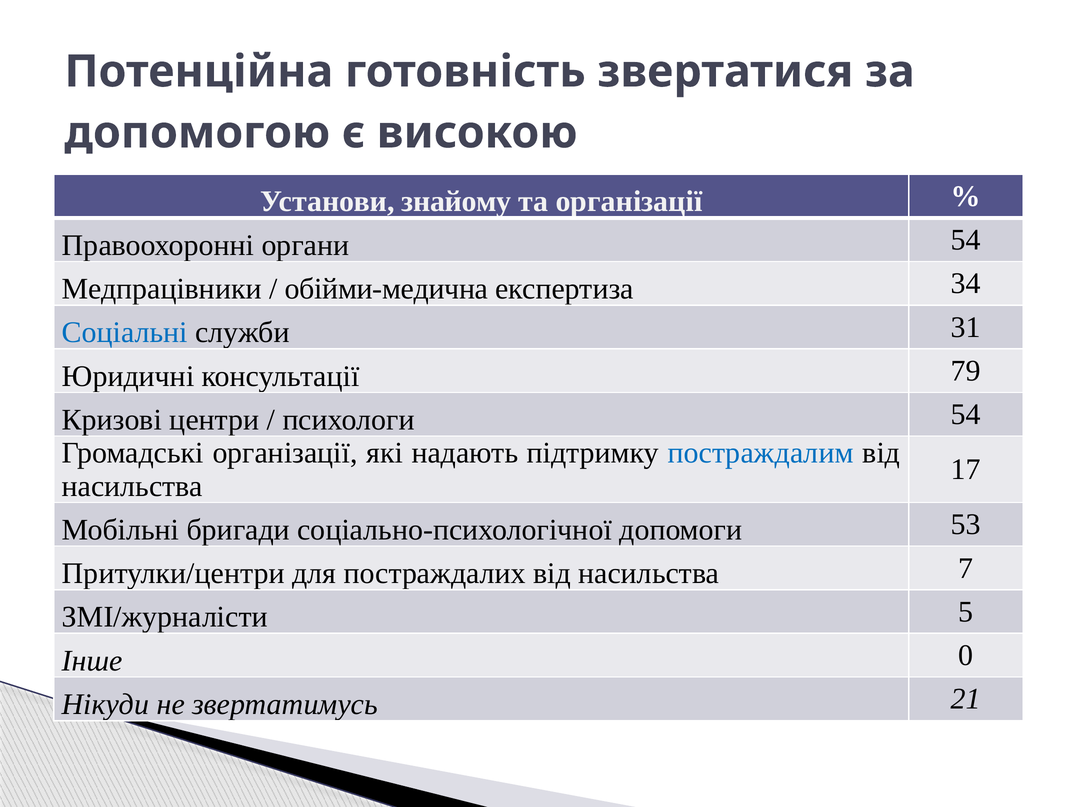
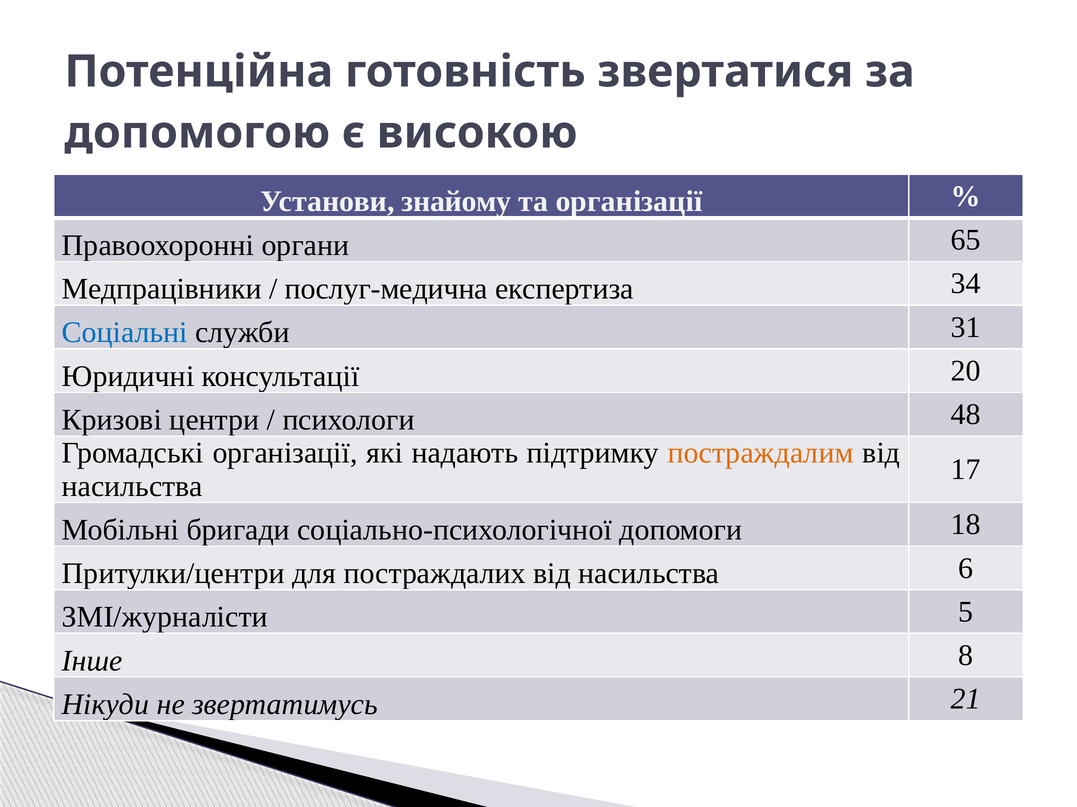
органи 54: 54 -> 65 (966, 240)
обійми-медична: обійми-медична -> послуг-медична (386, 289)
79: 79 -> 20 (966, 371)
психологи 54: 54 -> 48 (966, 415)
постраждалим colour: blue -> orange (761, 453)
53: 53 -> 18 (966, 525)
7: 7 -> 6 (966, 569)
0: 0 -> 8 (966, 656)
